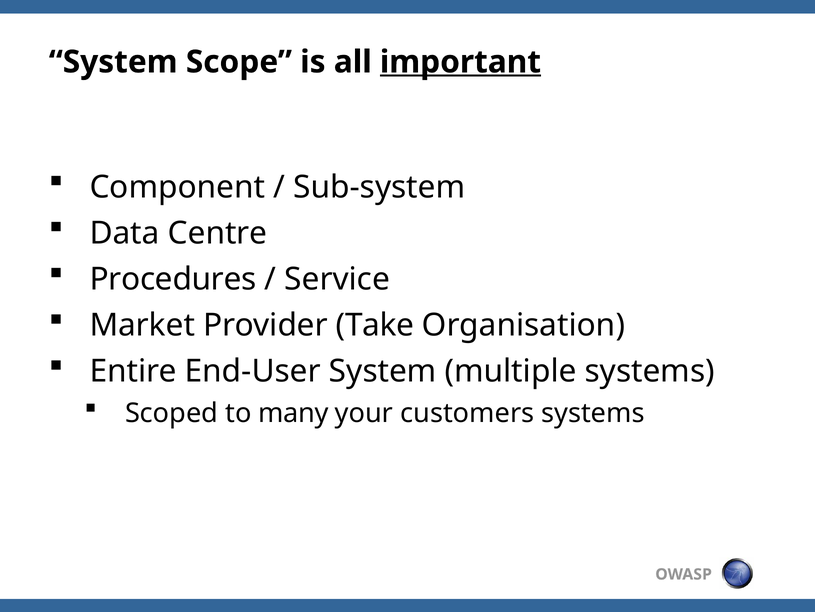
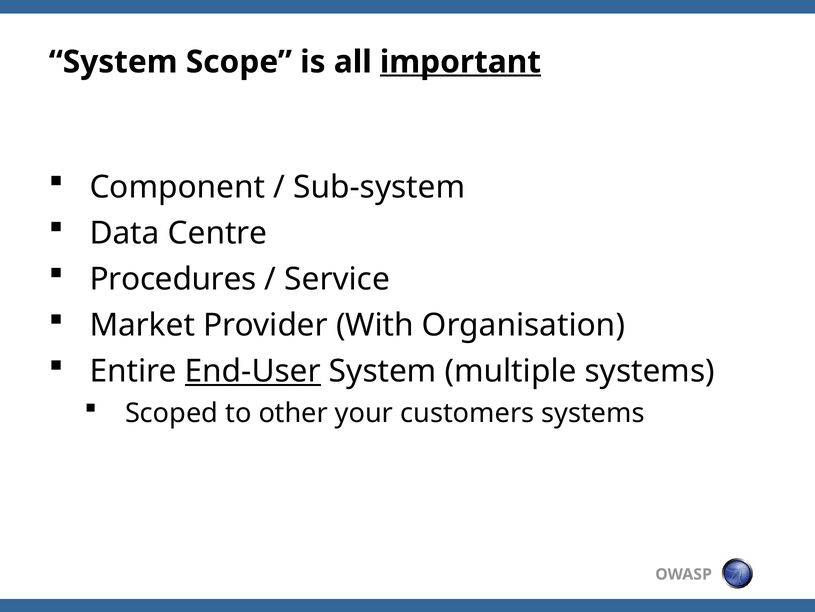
Take: Take -> With (375, 325)
End-User underline: none -> present (253, 371)
many: many -> other (293, 413)
